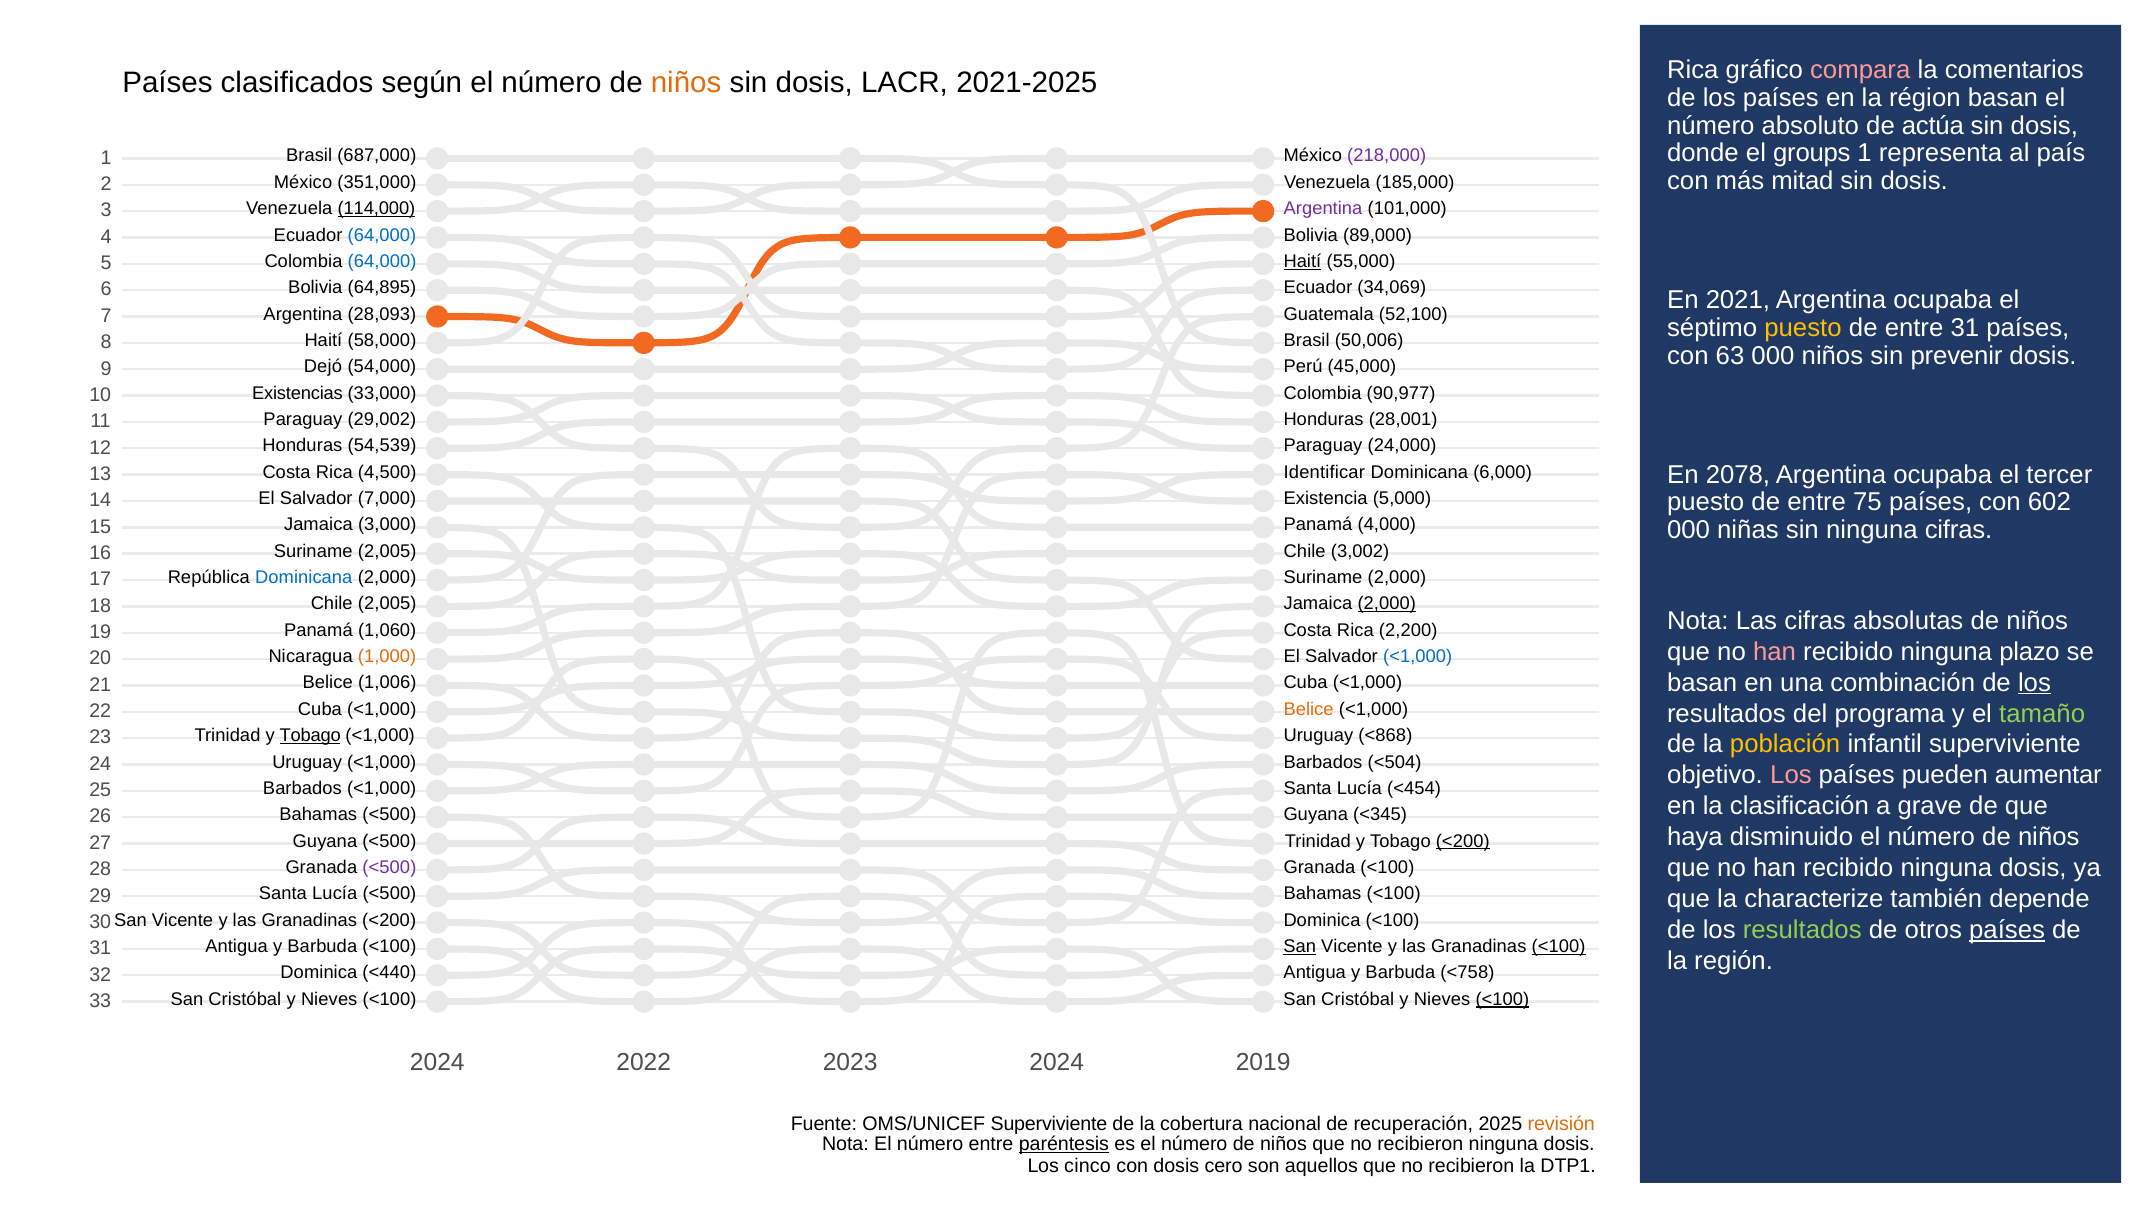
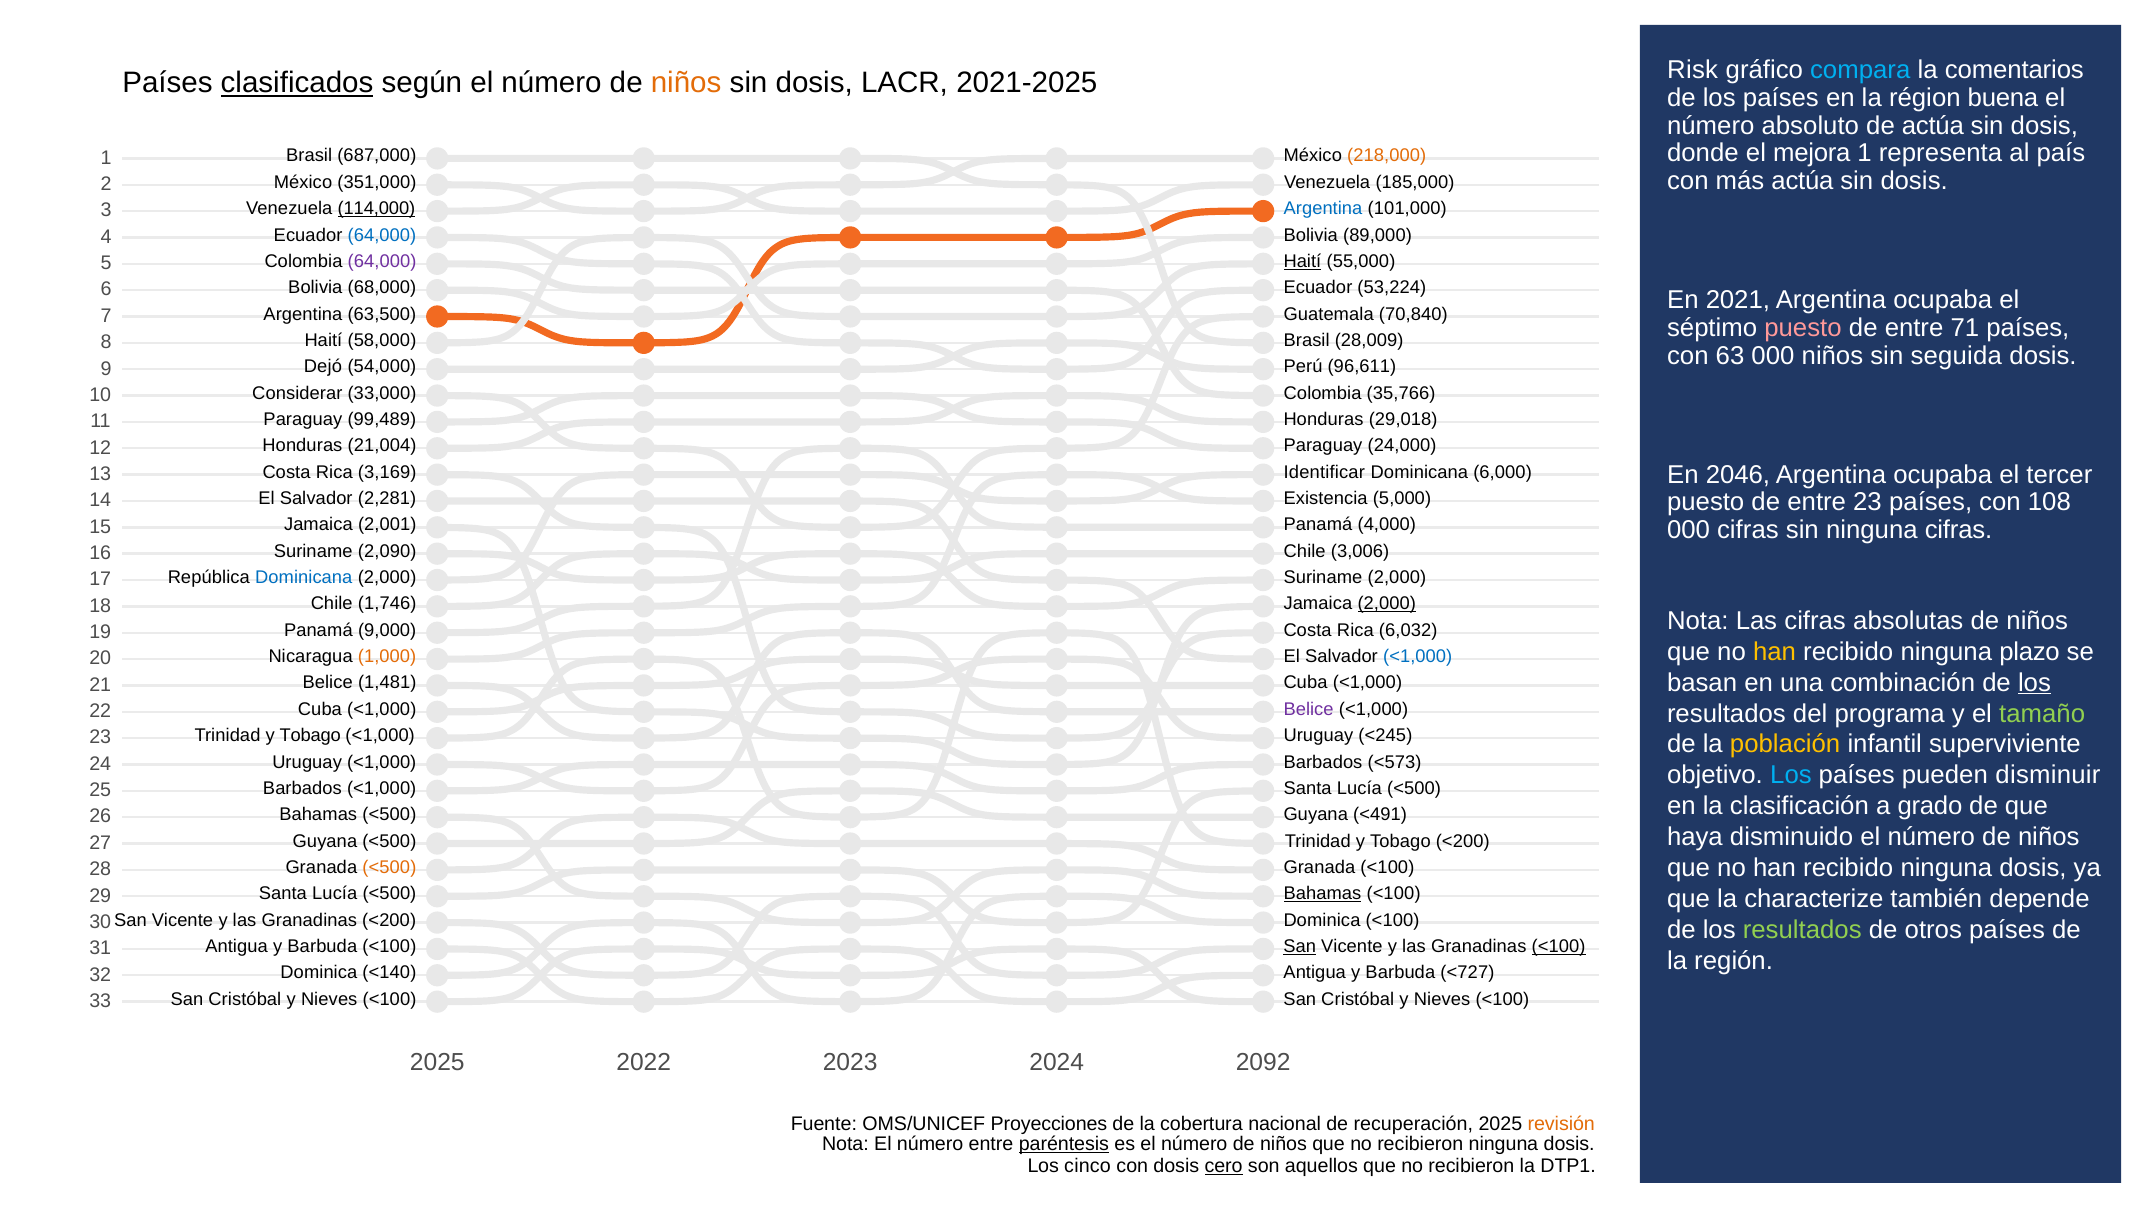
Rica: Rica -> Risk (1693, 70)
compara colour: pink -> light blue (1860, 70)
clasificados underline: none -> present (297, 83)
région basan: basan -> buena (2003, 98)
groups: groups -> mejora (1812, 153)
218,000 colour: purple -> orange (1387, 156)
más mitad: mitad -> actúa (1802, 181)
Argentina colour: purple -> blue (1323, 209)
64,000 colour: blue -> purple (382, 261)
64,895: 64,895 -> 68,000 (382, 288)
34,069: 34,069 -> 53,224 (1392, 288)
28,093: 28,093 -> 63,500 (382, 314)
52,100: 52,100 -> 70,840 (1413, 314)
puesto colour: yellow -> pink (1803, 328)
entre 31: 31 -> 71 (1965, 328)
50,006: 50,006 -> 28,009 (1369, 340)
prevenir: prevenir -> seguida (1956, 356)
45,000: 45,000 -> 96,611 (1362, 367)
Existencias: Existencias -> Considerar (297, 393)
90,977: 90,977 -> 35,766 (1401, 393)
29,002: 29,002 -> 99,489 (382, 419)
28,001: 28,001 -> 29,018 (1403, 419)
54,539: 54,539 -> 21,004 (382, 446)
2078: 2078 -> 2046 (1738, 475)
4,500: 4,500 -> 3,169 (387, 472)
7,000: 7,000 -> 2,281 (387, 499)
entre 75: 75 -> 23 (1867, 502)
602: 602 -> 108 (2049, 502)
3,000: 3,000 -> 2,001 (387, 525)
000 niñas: niñas -> cifras (1748, 530)
Suriname 2,005: 2,005 -> 2,090 (387, 551)
3,002: 3,002 -> 3,006 (1360, 551)
Chile 2,005: 2,005 -> 1,746 (387, 604)
1,060: 1,060 -> 9,000 (387, 630)
2,200: 2,200 -> 6,032 (1408, 630)
han colour: pink -> yellow (1775, 652)
1,006: 1,006 -> 1,481 (387, 683)
Belice colour: orange -> purple (1309, 709)
Tobago underline: present -> none (310, 736)
<868: <868 -> <245 (1385, 736)
<504: <504 -> <573 (1395, 762)
Los colour: pink -> light blue (1791, 775)
aumentar: aumentar -> disminuir (2048, 775)
<454: <454 -> <500 (1414, 788)
grave: grave -> grado (1930, 806)
<345: <345 -> <491 (1380, 815)
<200 underline: present -> none (1463, 841)
<500 colour: purple -> orange (389, 868)
Bahamas underline: none -> present (1322, 894)
países underline: present -> none (2007, 930)
<440: <440 -> <140 (389, 973)
<758: <758 -> <727 (1467, 973)
<100 underline: present -> none (1502, 999)
2024: 2024 -> 2025 (437, 1063)
2019: 2019 -> 2092 (1263, 1063)
OMS/UNICEF Superviviente: Superviviente -> Proyecciones (1049, 1124)
cero underline: none -> present (1224, 1166)
